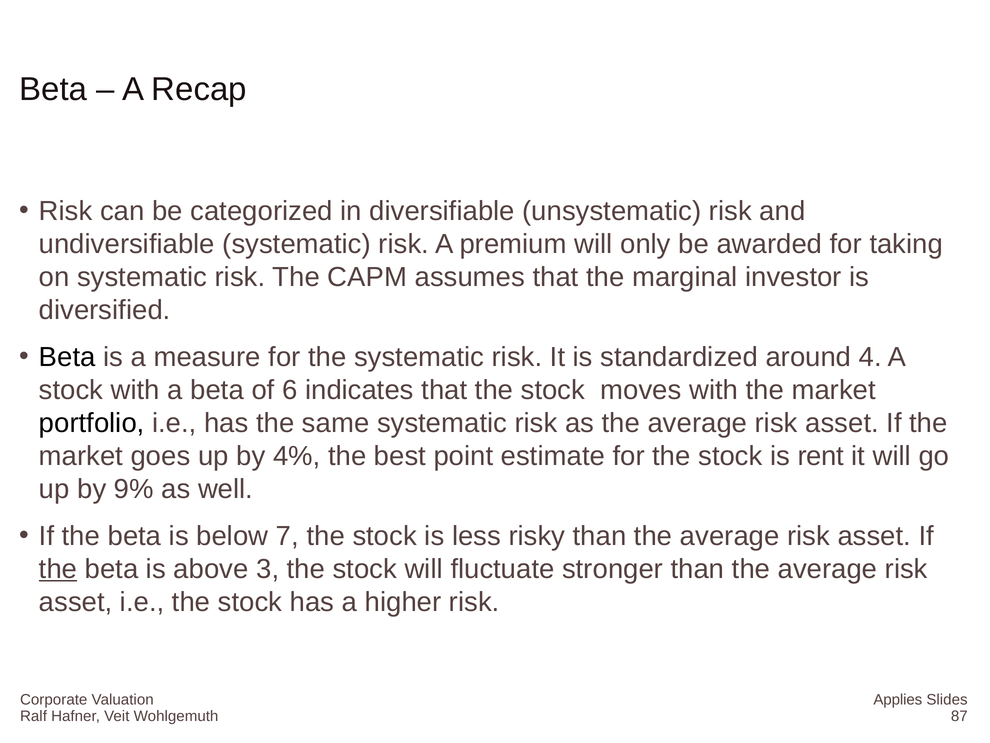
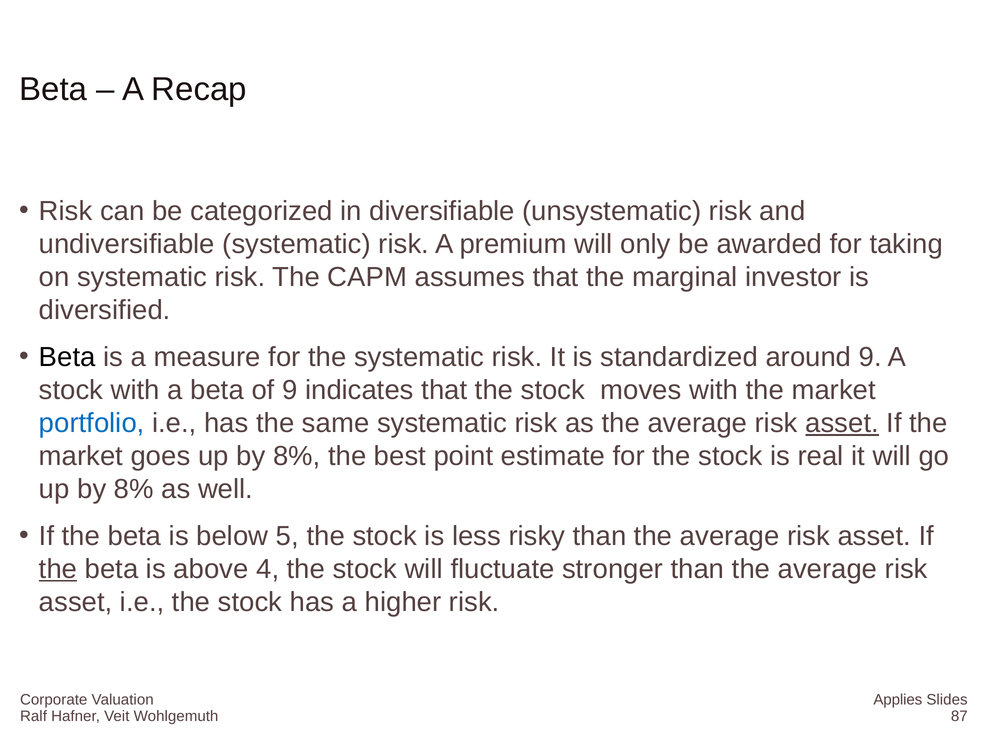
around 4: 4 -> 9 (870, 357)
of 6: 6 -> 9 (290, 390)
portfolio colour: black -> blue (92, 423)
asset underline: none -> present (842, 423)
goes up by 4%: 4% -> 8% (297, 456)
rent: rent -> real (821, 456)
9%: 9% -> 8% (134, 489)
7: 7 -> 5 (287, 536)
3: 3 -> 4 (268, 569)
